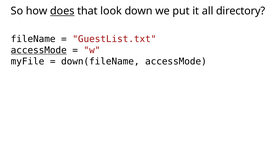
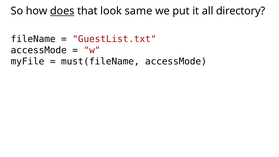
down: down -> same (138, 11)
accessMode underline: present -> none (39, 50)
down(fileName: down(fileName -> must(fileName (100, 61)
